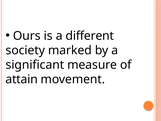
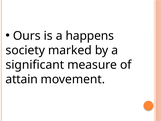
different: different -> happens (90, 36)
